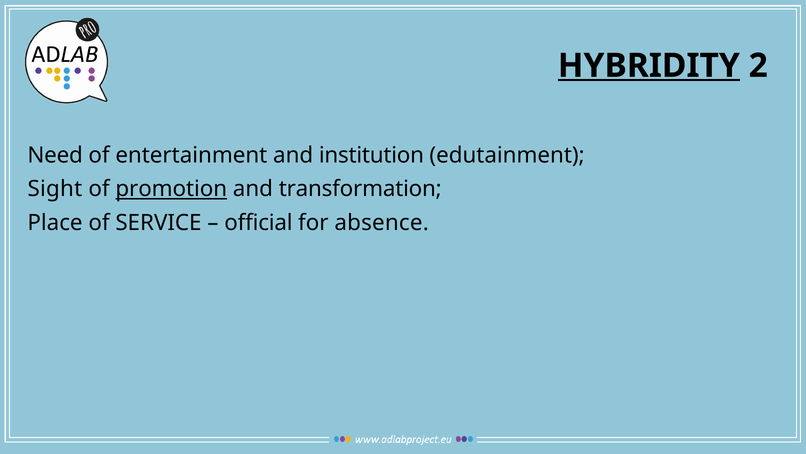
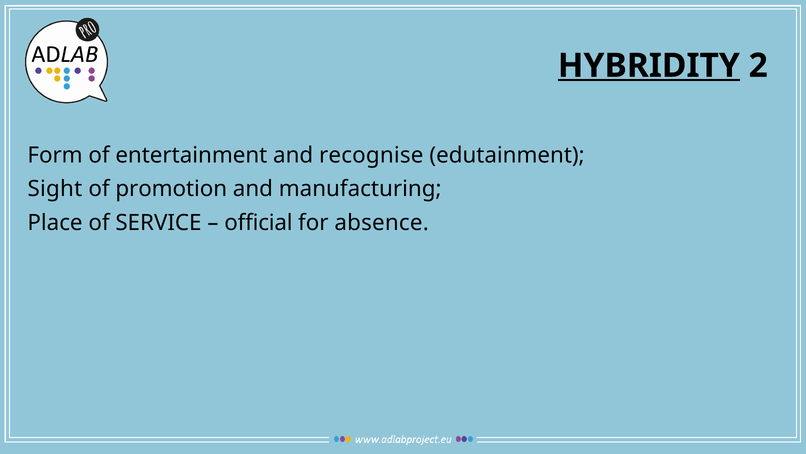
Need: Need -> Form (55, 155)
institution: institution -> recognise (371, 155)
promotion underline: present -> none (171, 189)
transformation: transformation -> manufacturing (360, 189)
